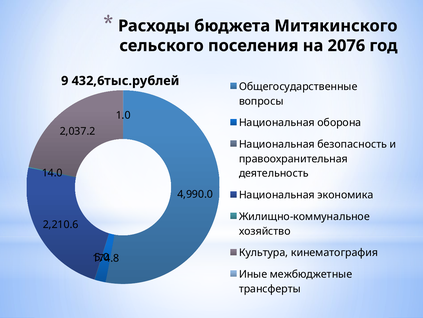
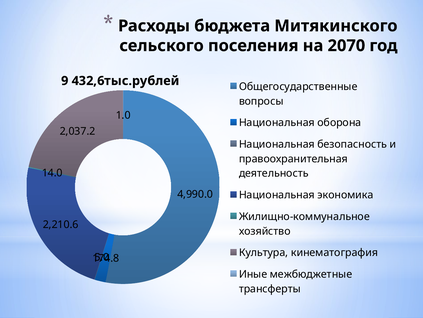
2076: 2076 -> 2070 (346, 46)
